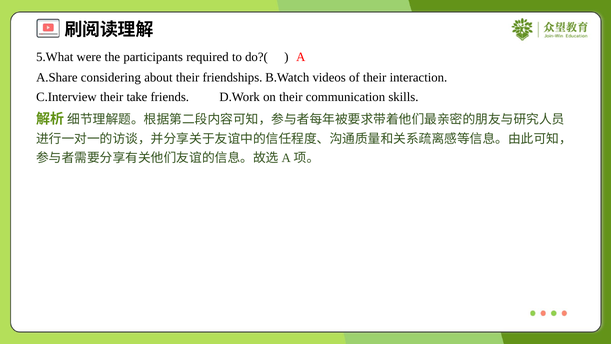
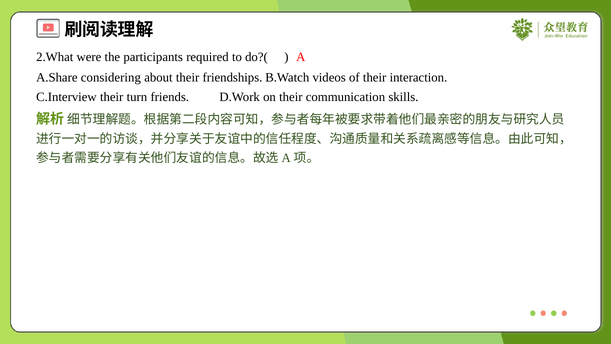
5.What: 5.What -> 2.What (55, 57)
take: take -> turn (137, 97)
